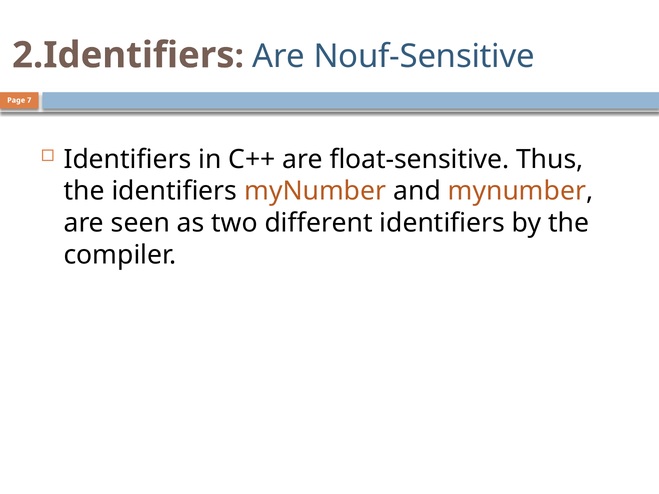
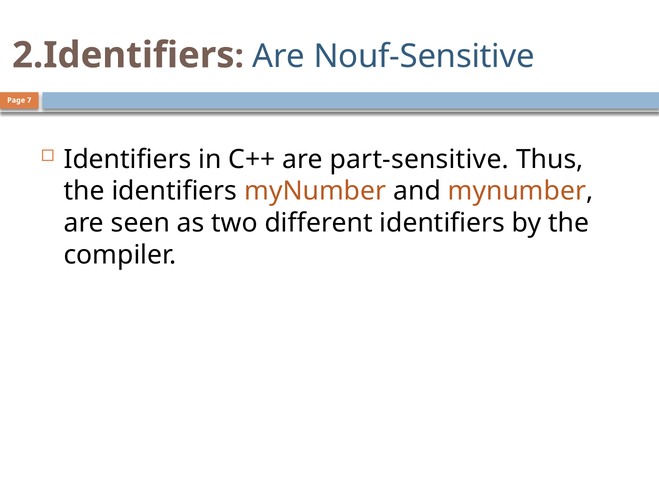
float-sensitive: float-sensitive -> part-sensitive (419, 159)
